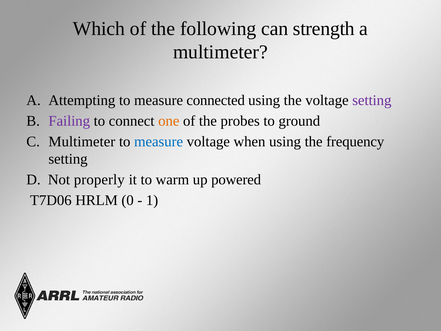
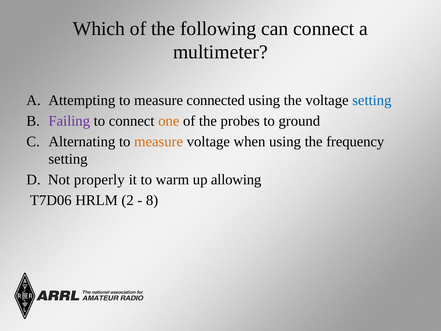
can strength: strength -> connect (324, 29)
setting colour: purple -> blue (372, 100)
Multimeter: Multimeter -> Alternating (82, 141)
measure colour: blue -> orange (159, 141)
powered: powered -> allowing (236, 180)
0: 0 -> 2 (128, 200)
1: 1 -> 8 (152, 200)
